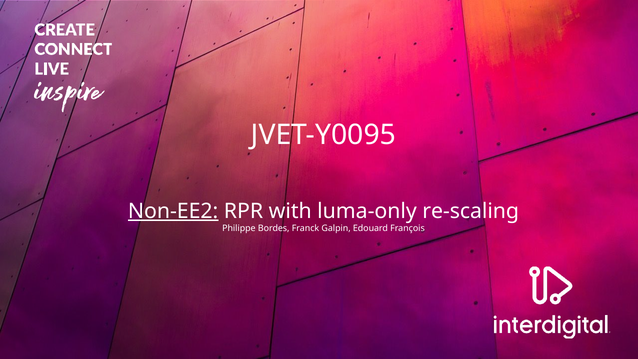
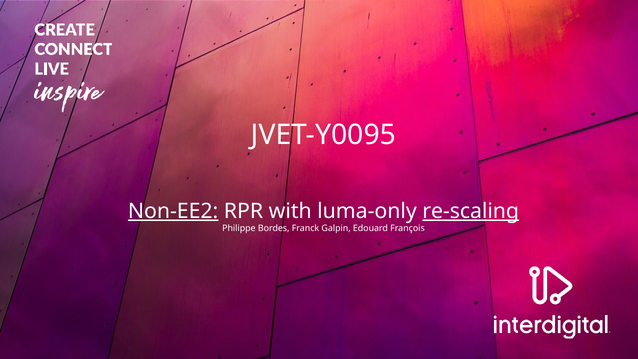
re-scaling underline: none -> present (471, 211)
